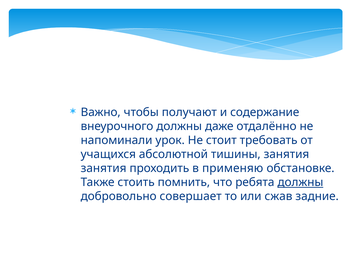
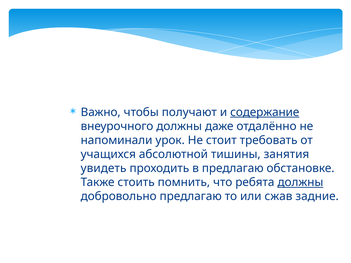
содержание underline: none -> present (265, 112)
занятия: занятия -> увидеть (104, 168)
в применяю: применяю -> предлагаю (233, 168)
добровольно совершает: совершает -> предлагаю (191, 197)
